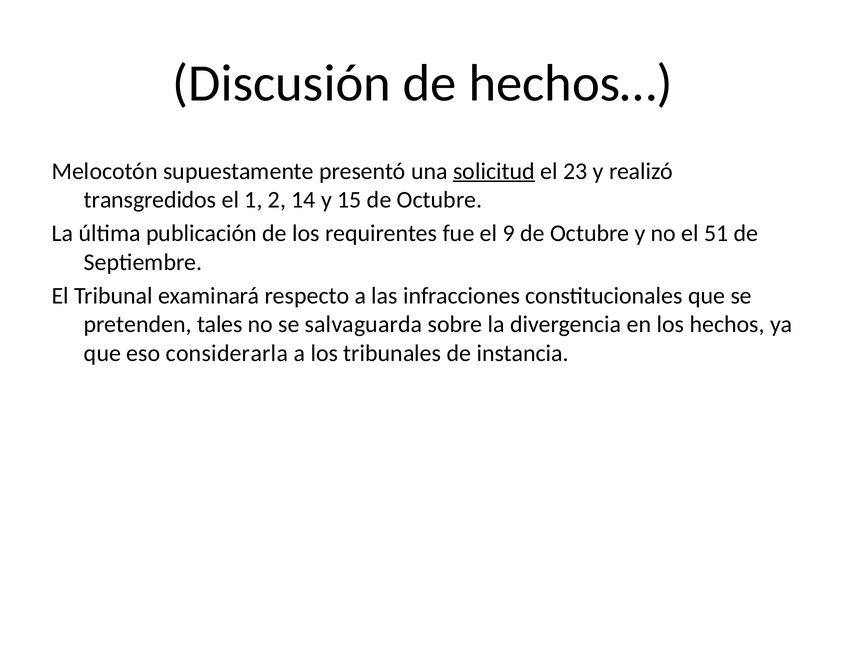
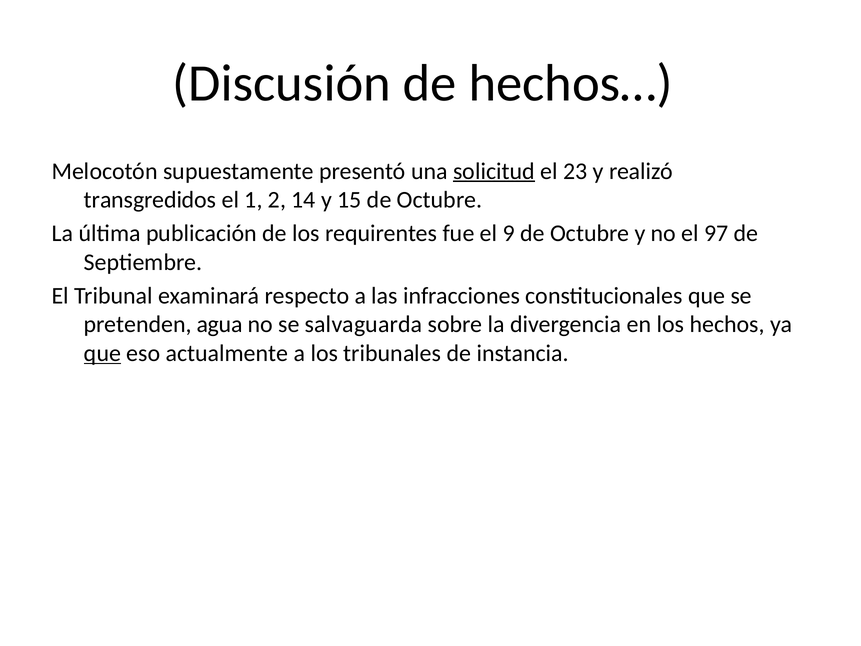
51: 51 -> 97 (716, 233)
tales: tales -> agua (220, 324)
que underline: none -> present (102, 353)
considerarla: considerarla -> actualmente (227, 353)
